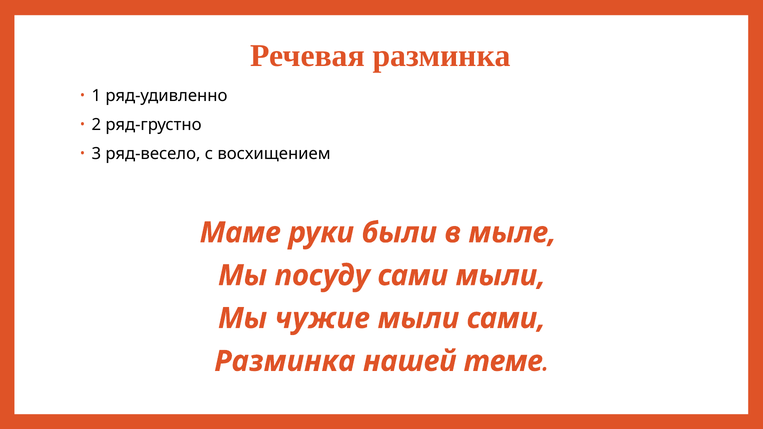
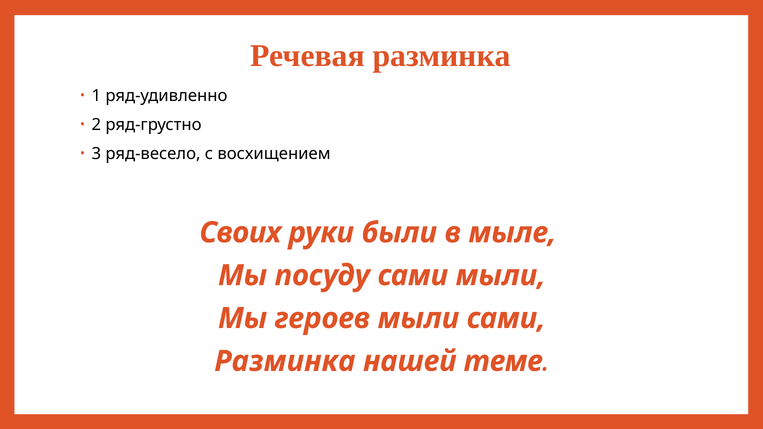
Маме: Маме -> Своих (240, 233)
чужие: чужие -> героев (322, 318)
